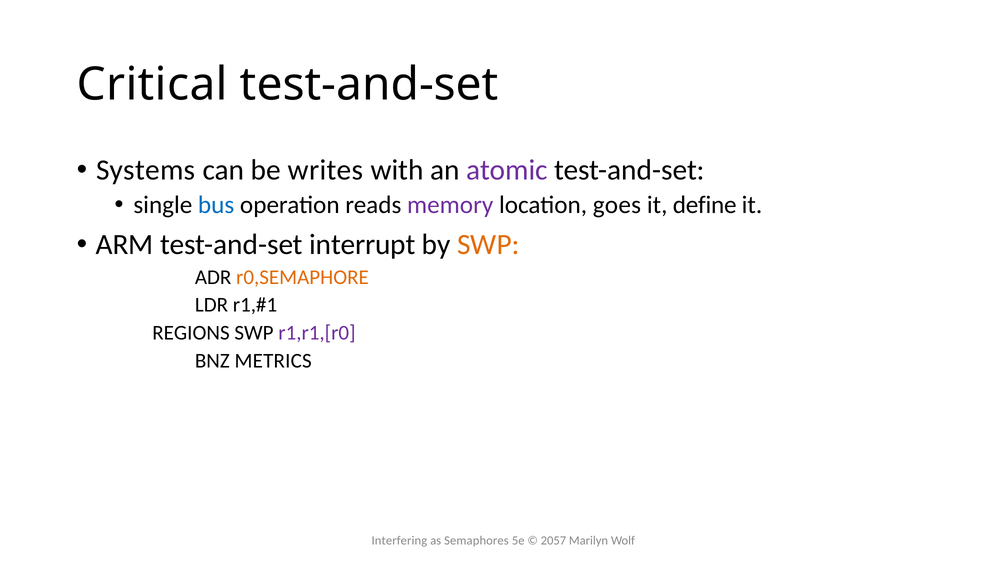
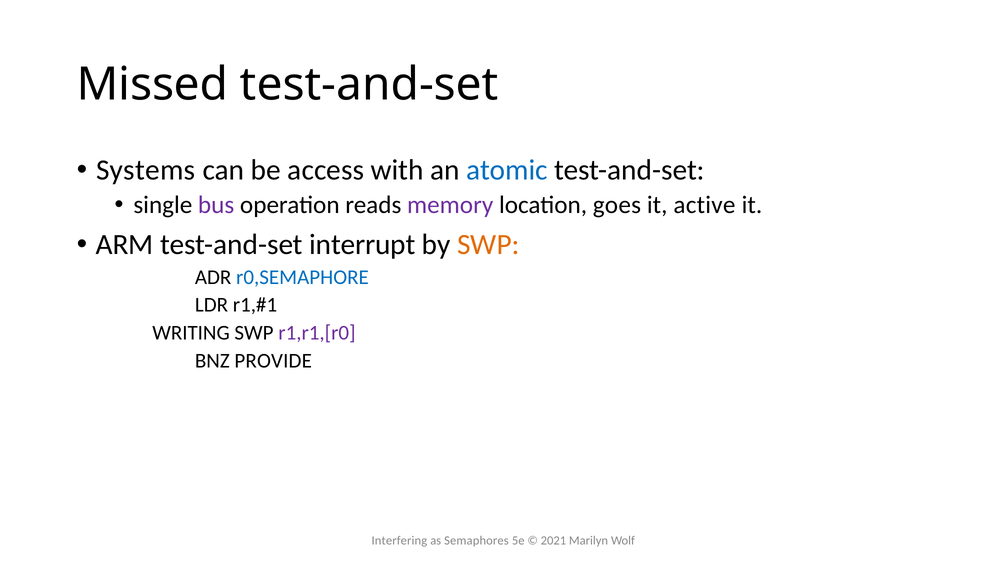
Critical: Critical -> Missed (152, 85)
writes: writes -> access (326, 170)
atomic colour: purple -> blue (507, 170)
bus colour: blue -> purple (216, 205)
define: define -> active (704, 205)
r0,SEMAPHORE colour: orange -> blue (302, 277)
REGIONS: REGIONS -> WRITING (191, 333)
METRICS: METRICS -> PROVIDE (273, 361)
2057: 2057 -> 2021 (553, 541)
